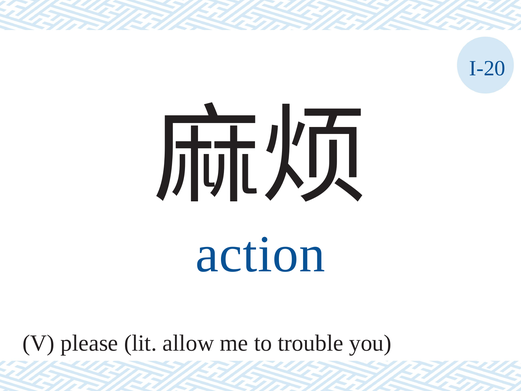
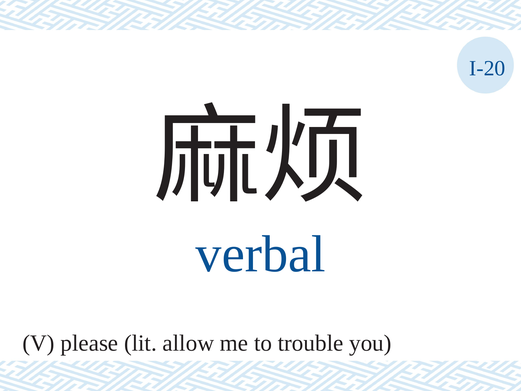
action: action -> verbal (261, 254)
